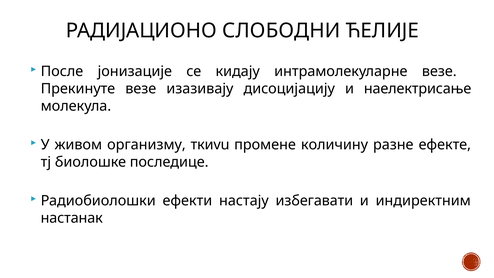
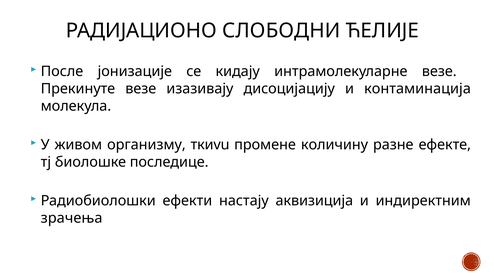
наелектрисање: наелектрисање -> контаминација (417, 89)
избегавати: избегавати -> аквизиција (314, 201)
настанак: настанак -> зрачења (72, 218)
